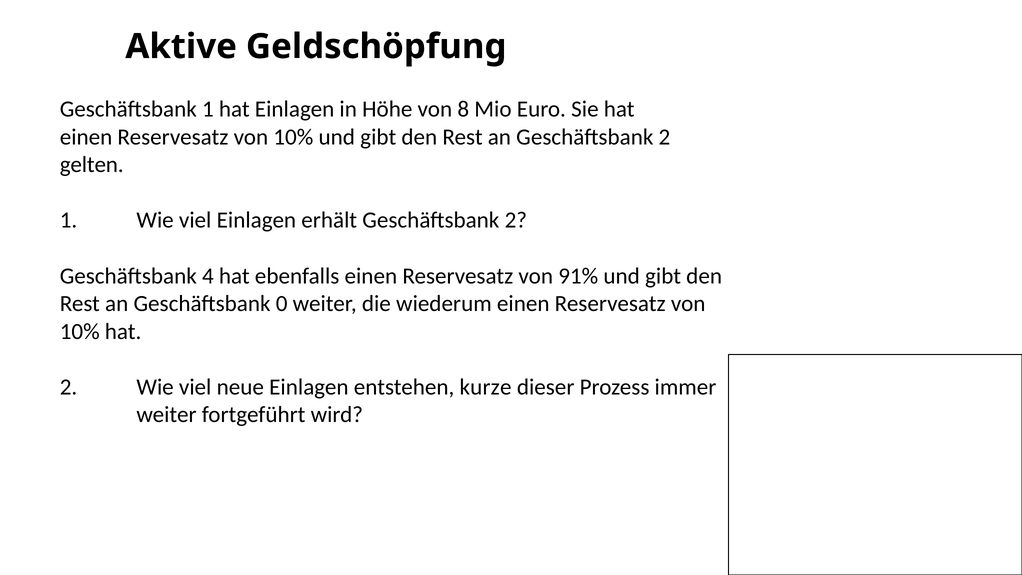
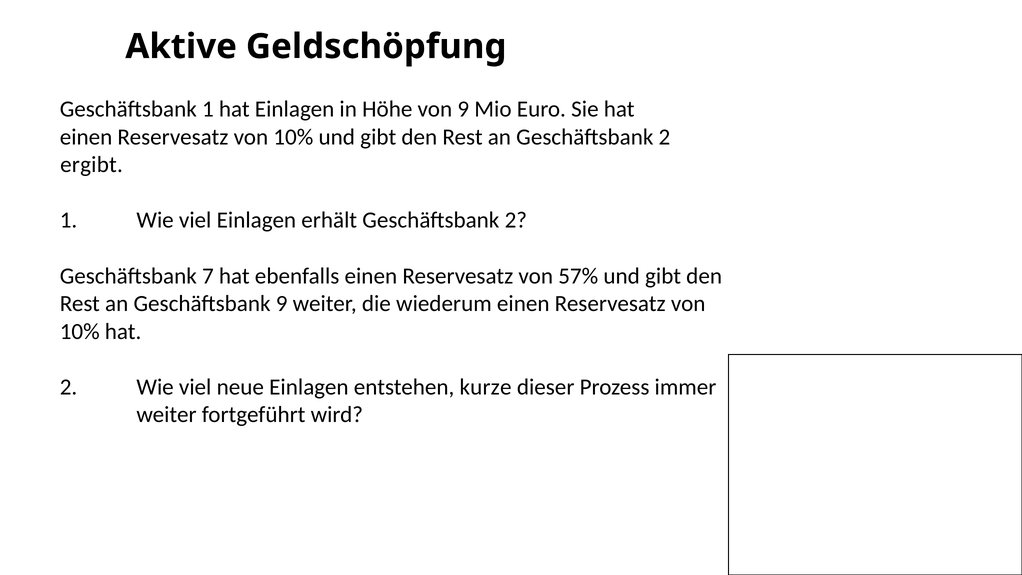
von 8: 8 -> 9 (463, 109)
gelten: gelten -> ergibt (92, 165)
4: 4 -> 7 (208, 276)
91%: 91% -> 57% (578, 276)
Geschäftsbank 0: 0 -> 9 (282, 304)
